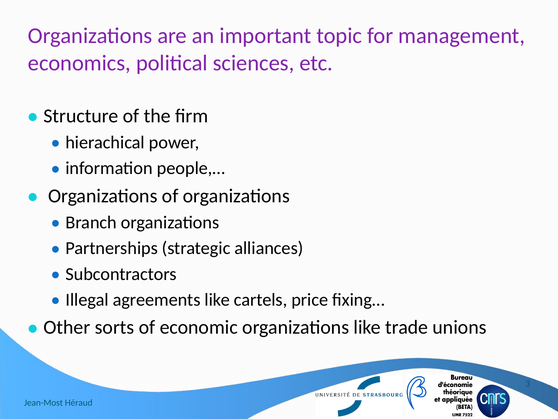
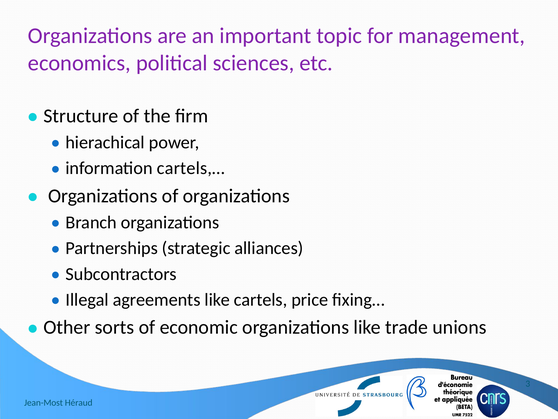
people,…: people,… -> cartels,… (191, 168)
